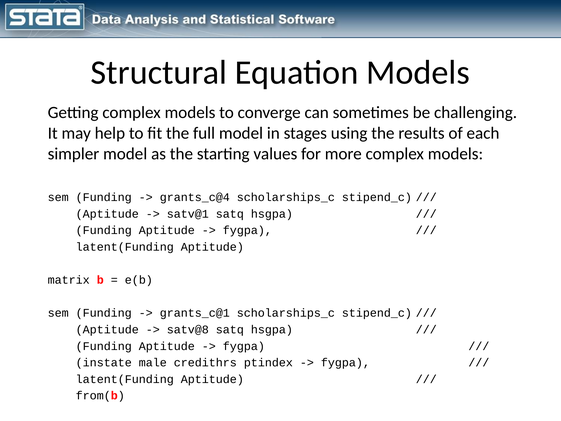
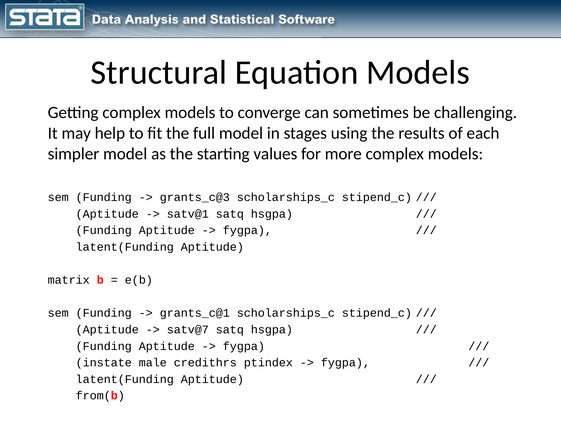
grants_c@4: grants_c@4 -> grants_c@3 (195, 197)
satv@8: satv@8 -> satv@7 (188, 329)
